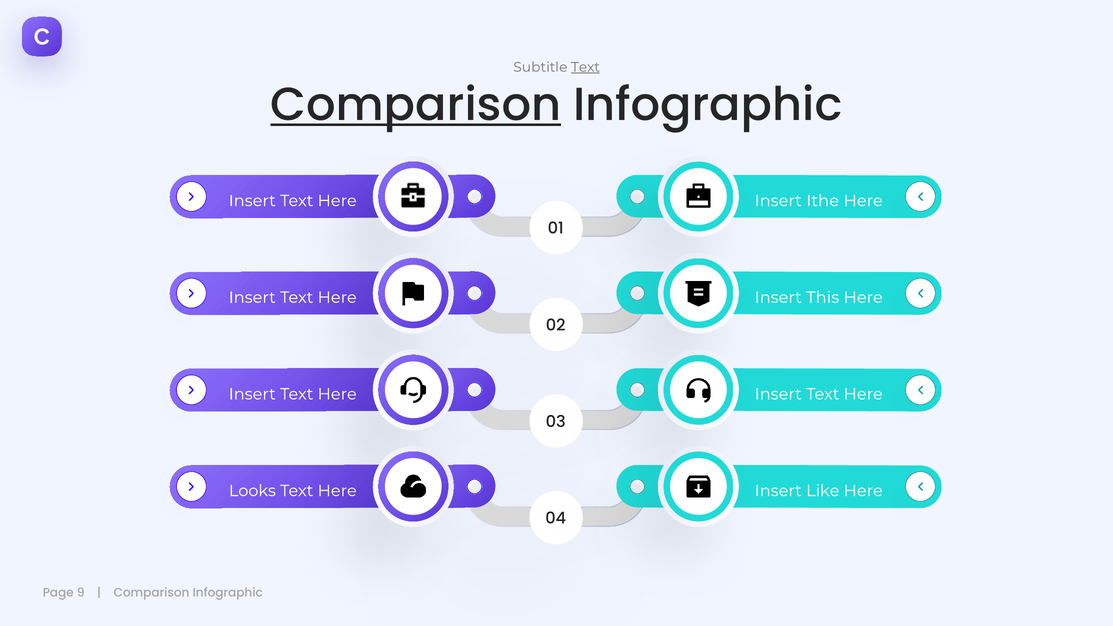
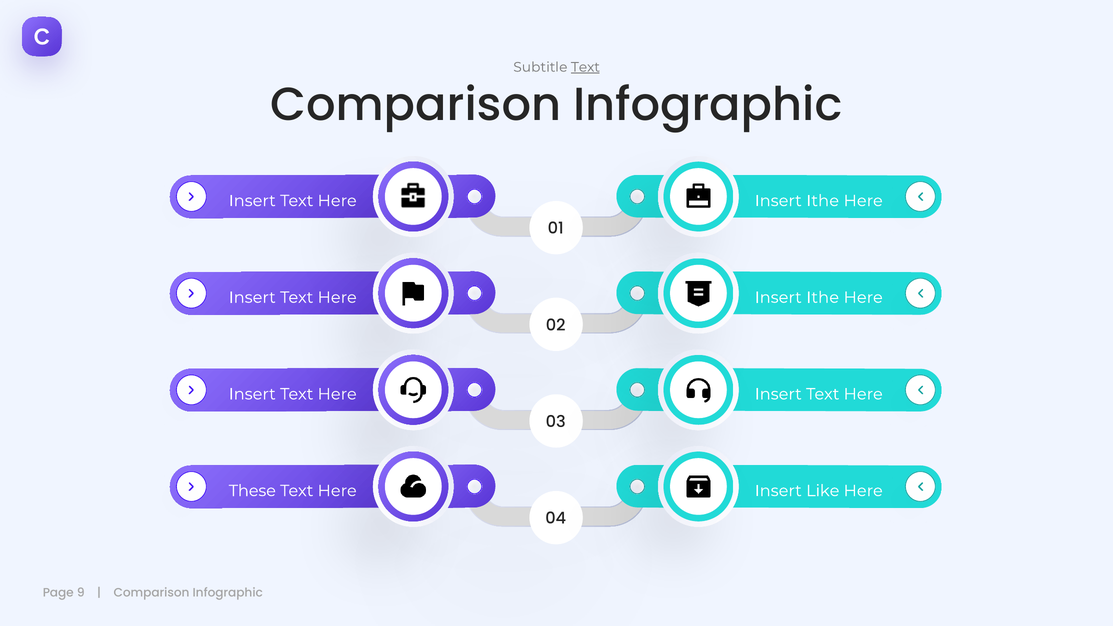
Comparison underline: present -> none (416, 105)
This: This -> Ithe (823, 297)
Looks: Looks -> These (252, 491)
